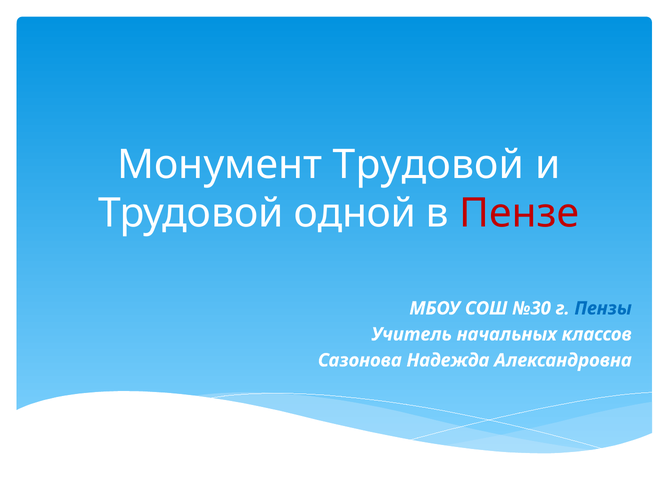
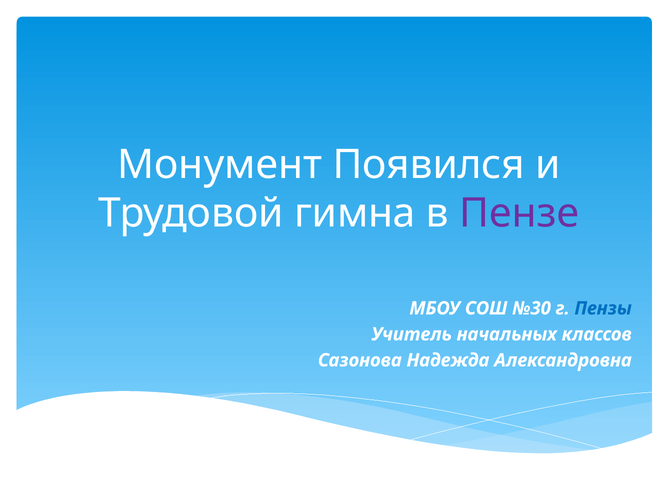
Монумент Трудовой: Трудовой -> Появился (429, 165)
одной: одной -> гимна (355, 214)
Пензе colour: red -> purple (519, 214)
